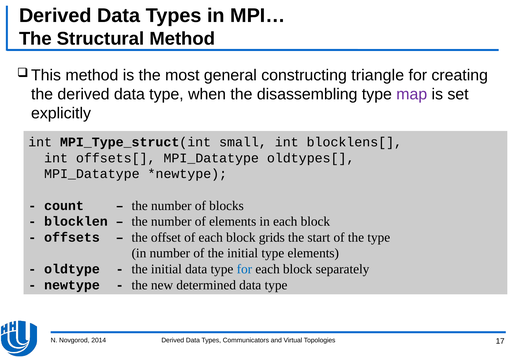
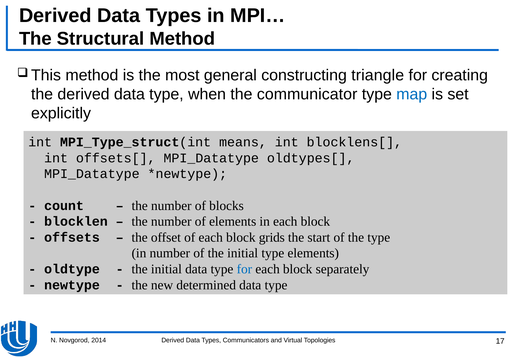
disassembling: disassembling -> communicator (307, 94)
map colour: purple -> blue (412, 94)
small: small -> means (243, 142)
